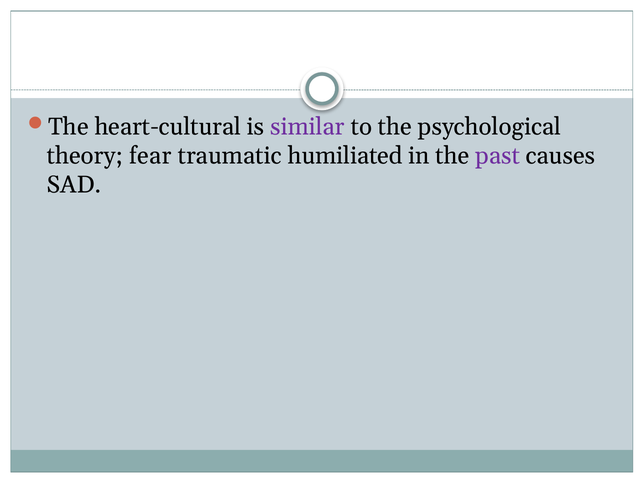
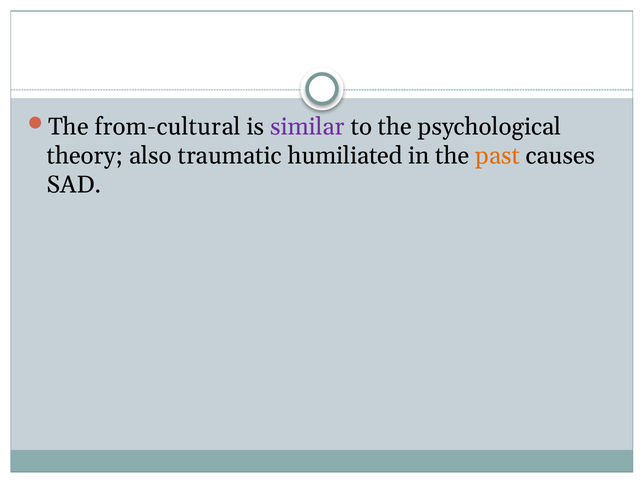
heart-cultural: heart-cultural -> from-cultural (168, 127)
fear: fear -> also (150, 156)
past colour: purple -> orange (498, 156)
